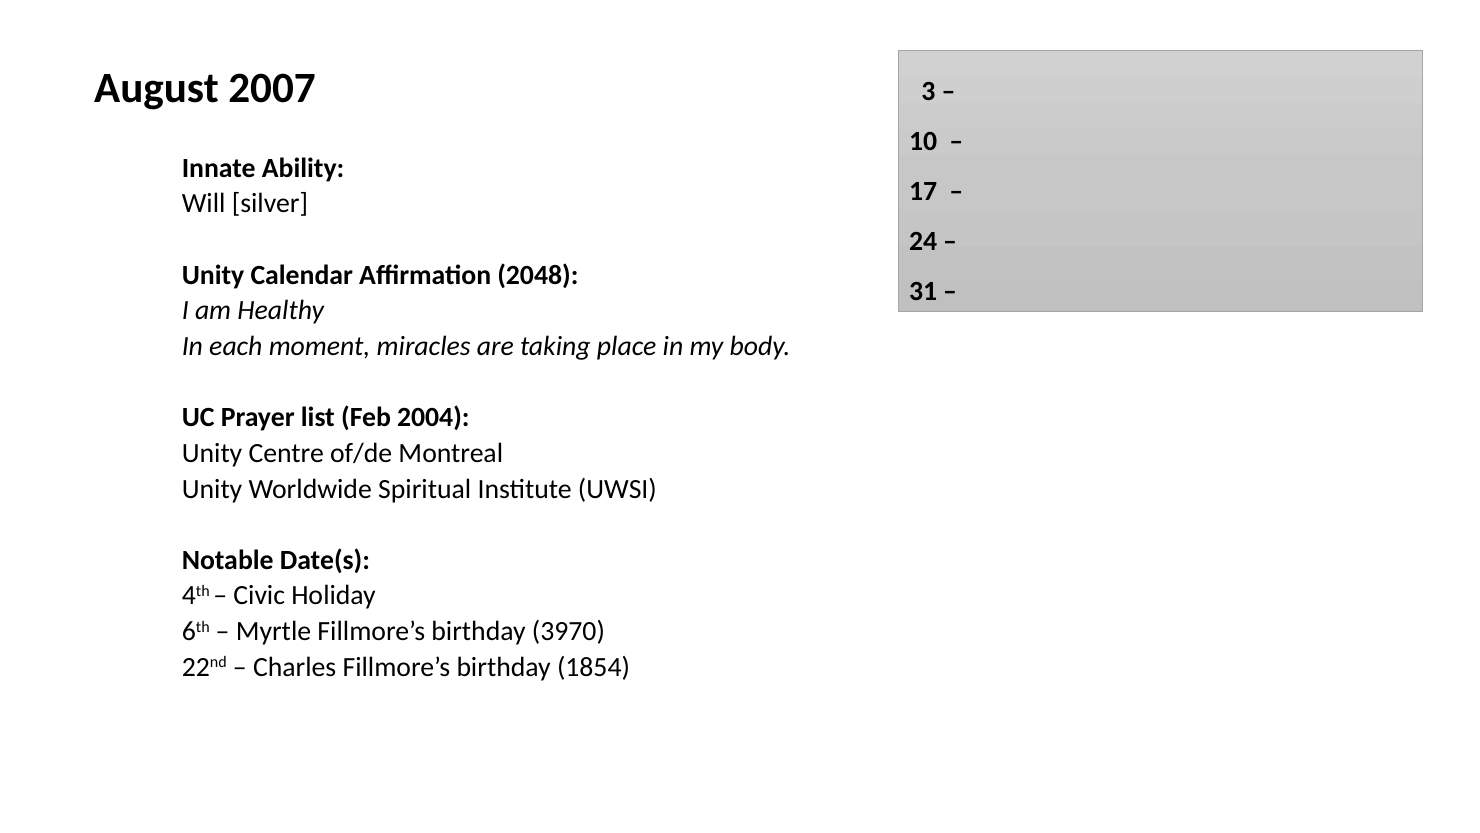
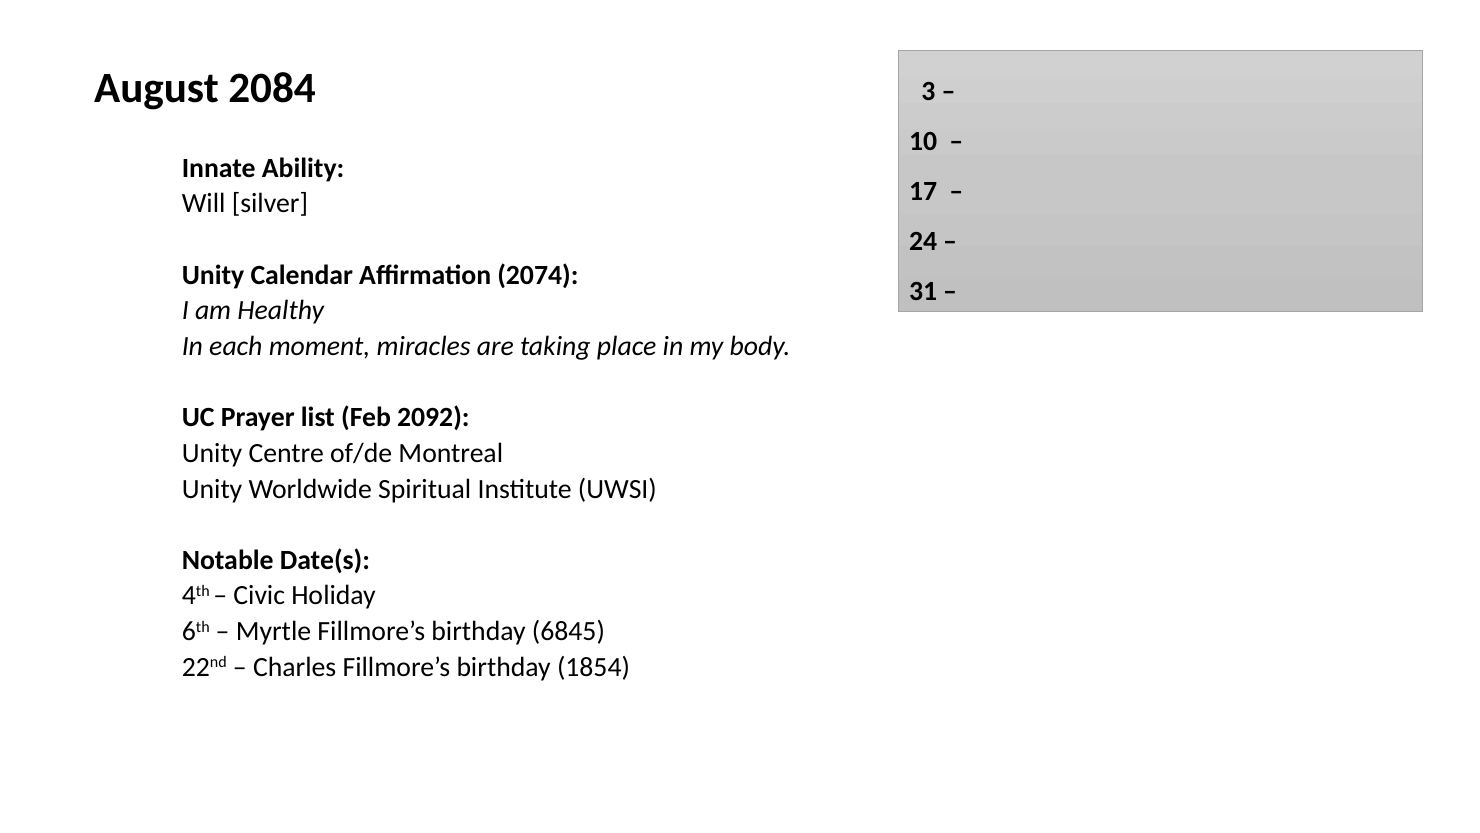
2007: 2007 -> 2084 (272, 89)
2048: 2048 -> 2074 (538, 275)
2004: 2004 -> 2092 (433, 417)
3970: 3970 -> 6845 (568, 631)
